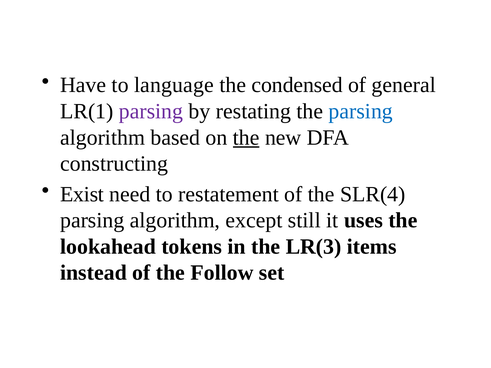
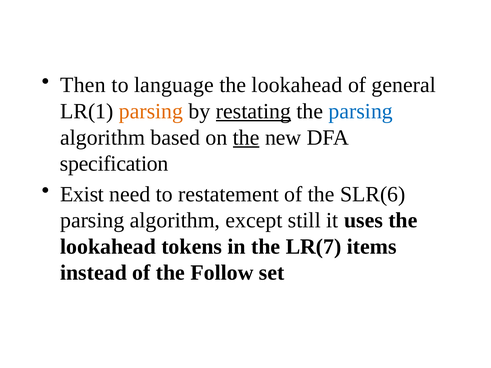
Have: Have -> Then (83, 85)
condensed: condensed -> lookahead (297, 85)
parsing colour: purple -> orange (151, 111)
restating underline: none -> present (253, 111)
constructing: constructing -> specification (114, 164)
SLR(4: SLR(4 -> SLR(6 (373, 194)
LR(3: LR(3 -> LR(7 (314, 247)
